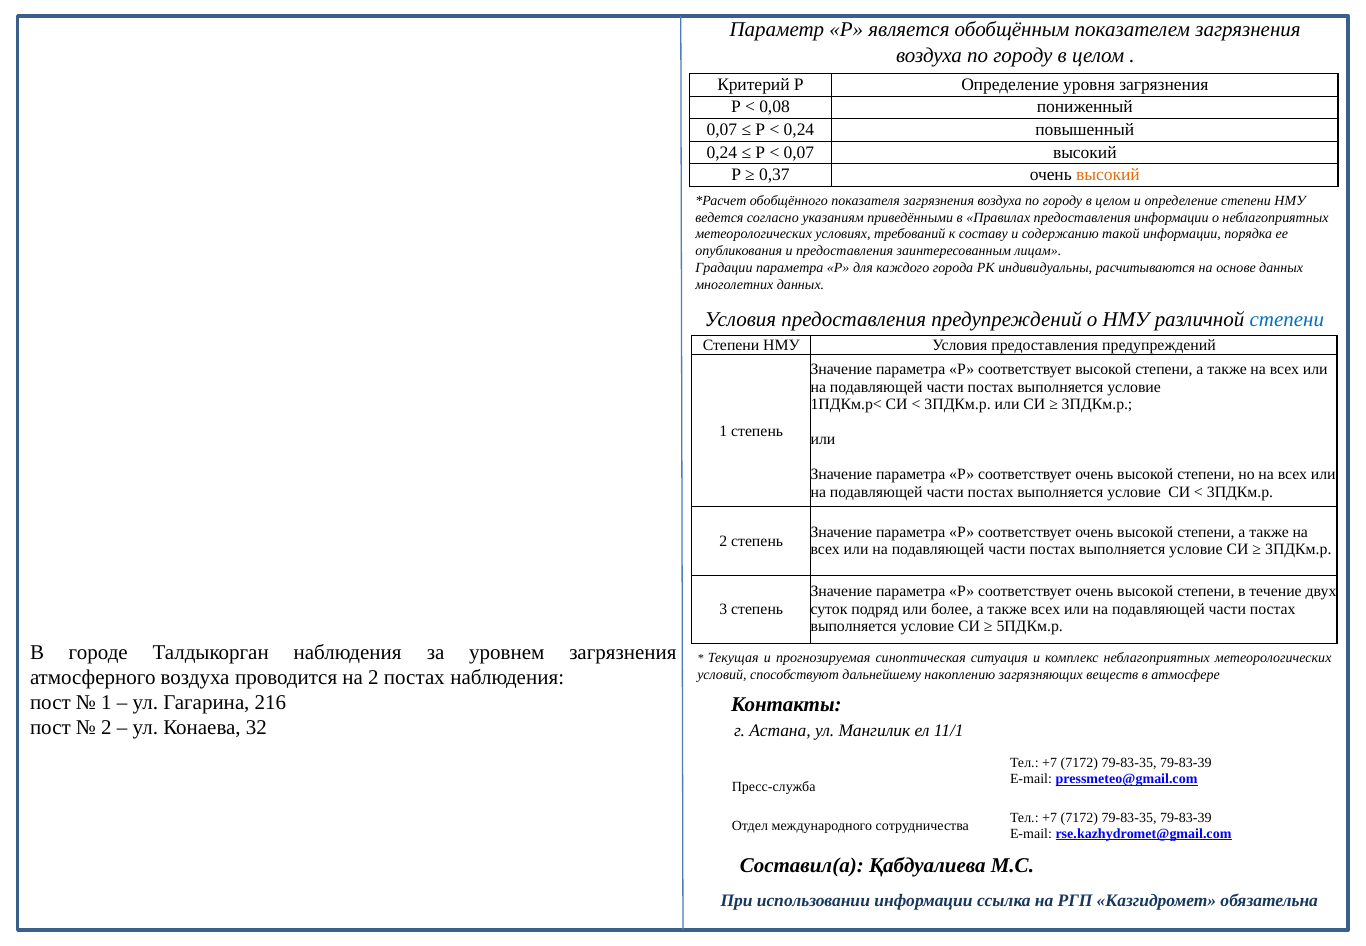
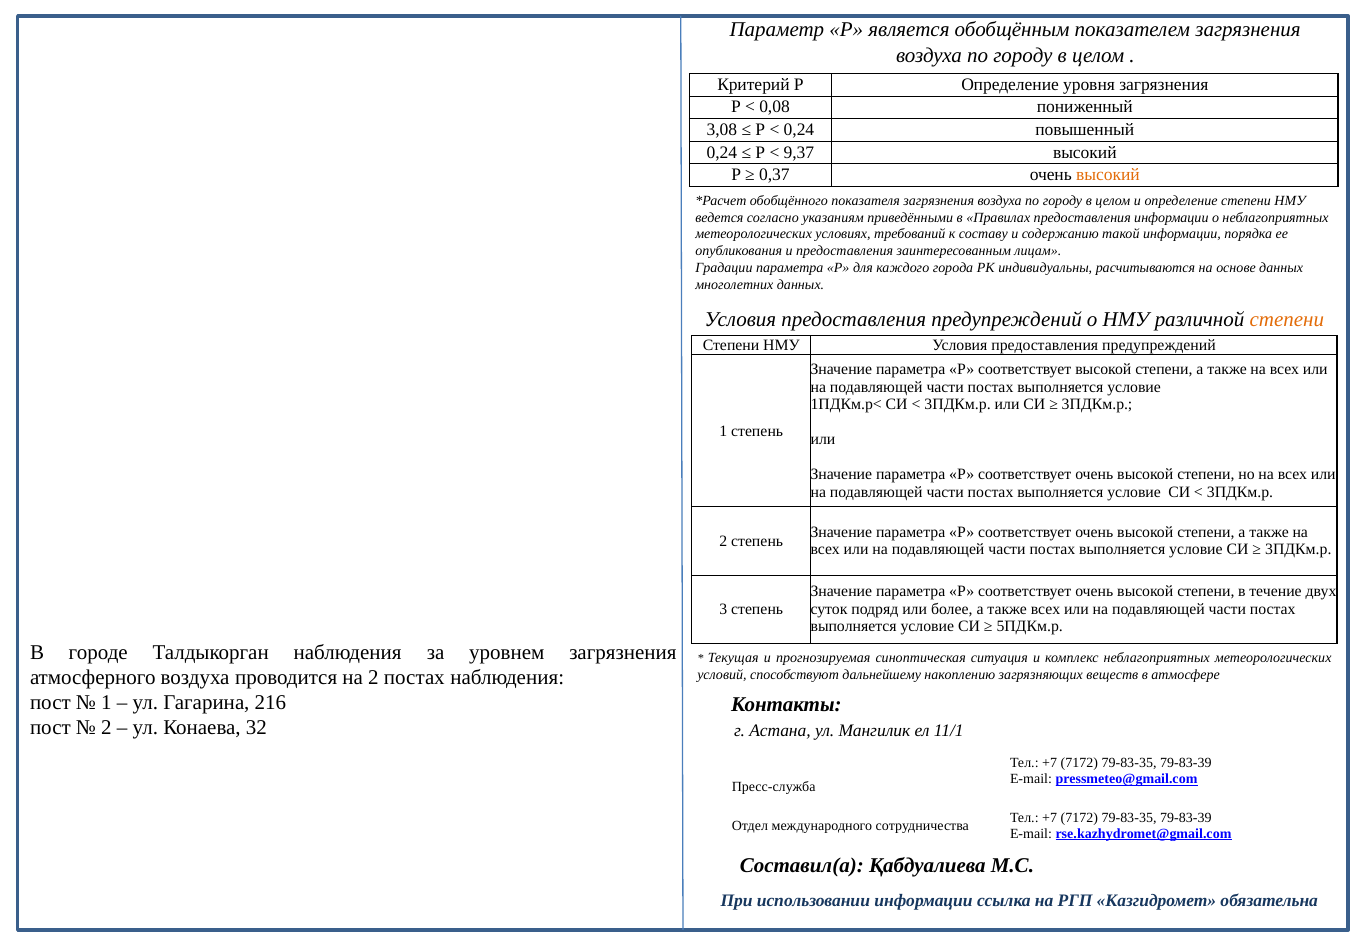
0,07: 0,07 -> 3,08 (722, 130)
0,07: 0,07 -> 9,37 (799, 152)
степени colour: blue -> orange (1287, 320)
